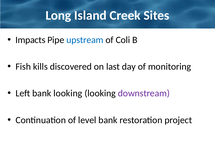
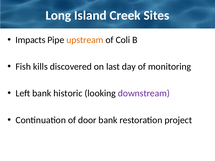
upstream colour: blue -> orange (85, 40)
bank looking: looking -> historic (68, 93)
level: level -> door (87, 120)
